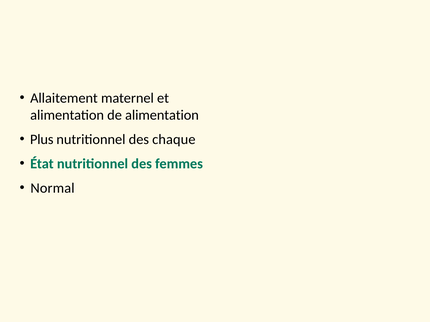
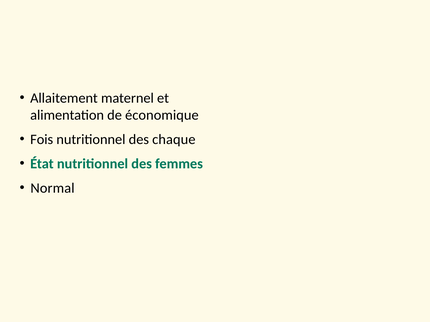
de alimentation: alimentation -> économique (162, 115)
Plus: Plus -> Fois (42, 140)
